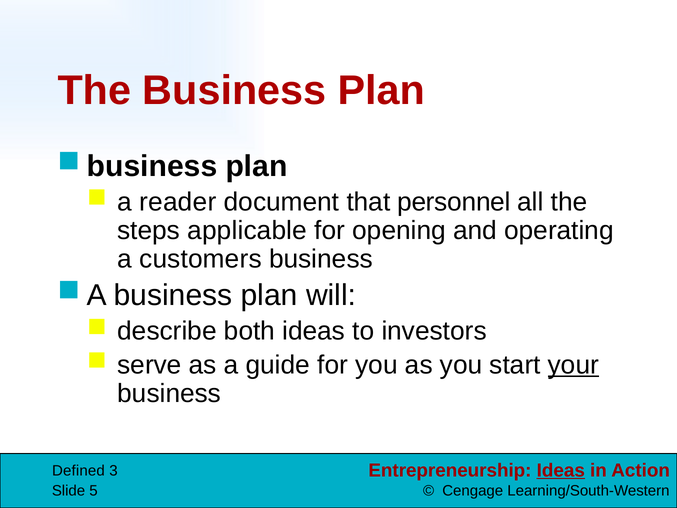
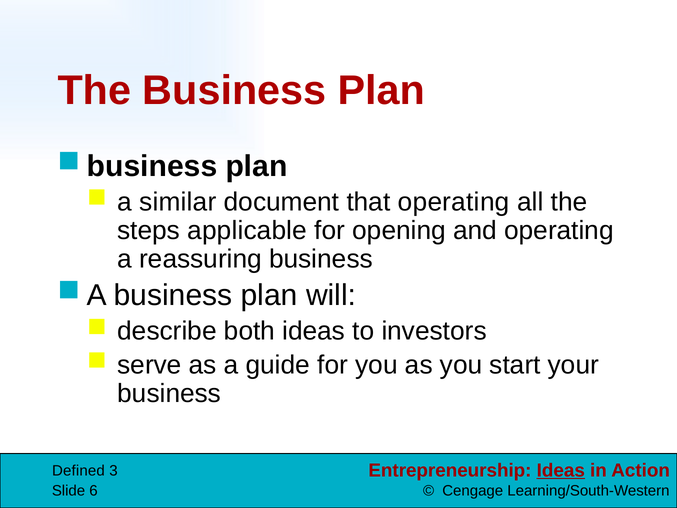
reader: reader -> similar (178, 202)
that personnel: personnel -> operating (454, 202)
customers: customers -> reassuring (201, 259)
your underline: present -> none (573, 365)
5: 5 -> 6 (94, 491)
